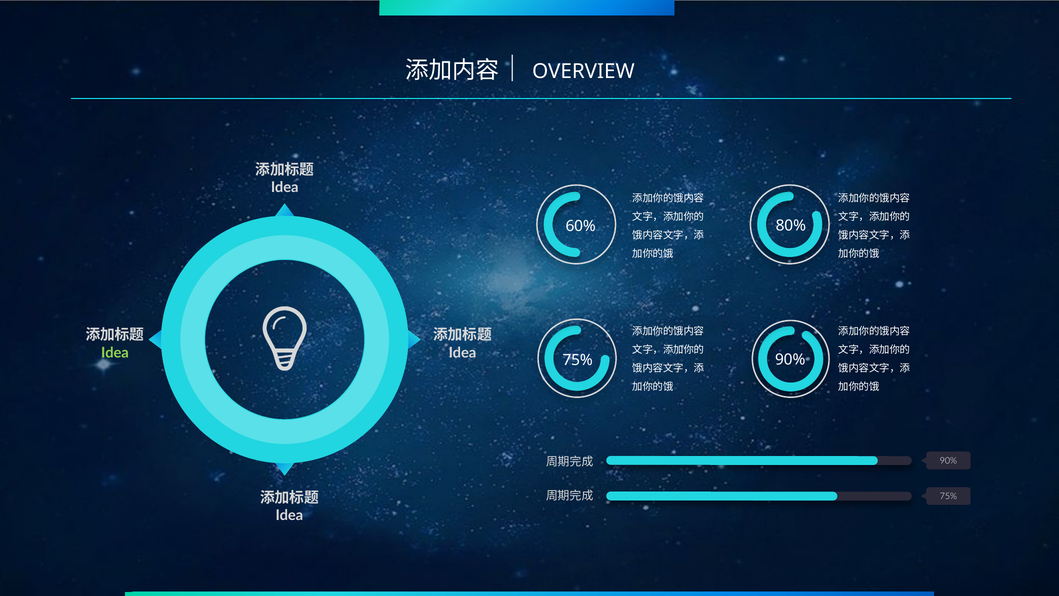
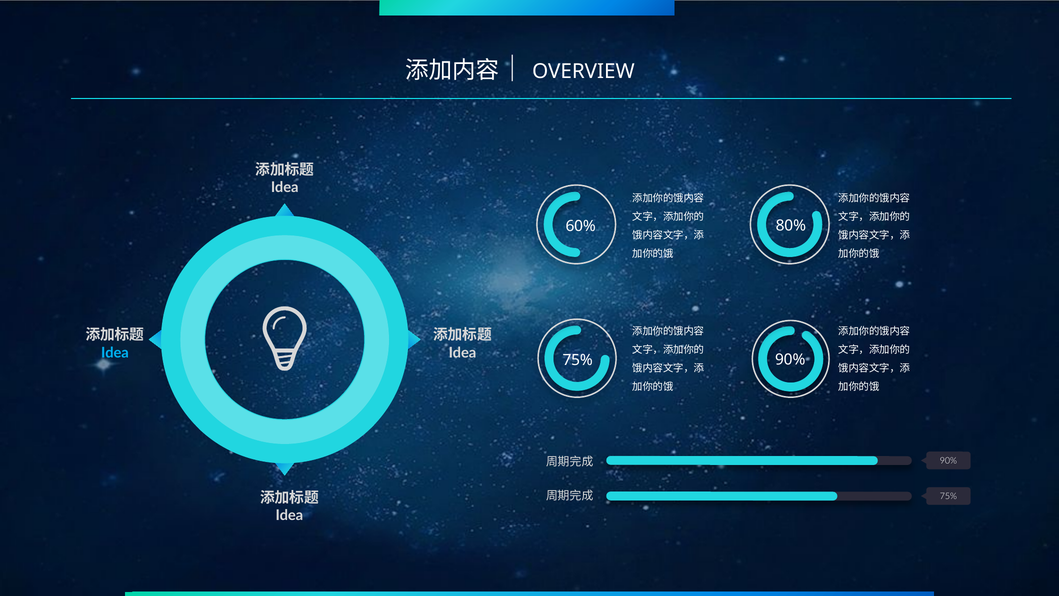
Idea colour: light green -> light blue (115, 352)
